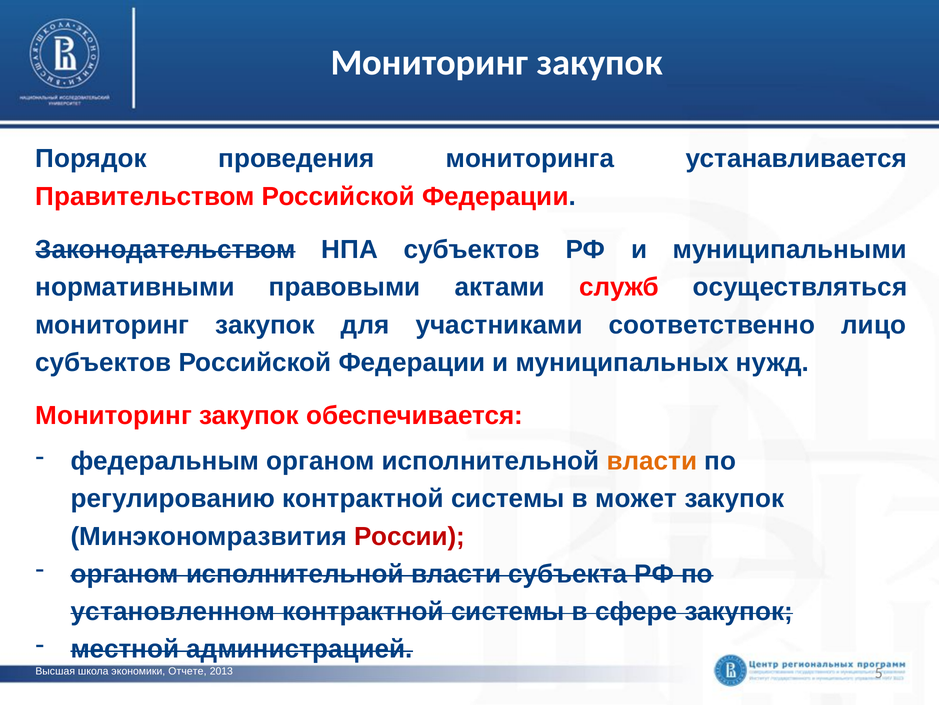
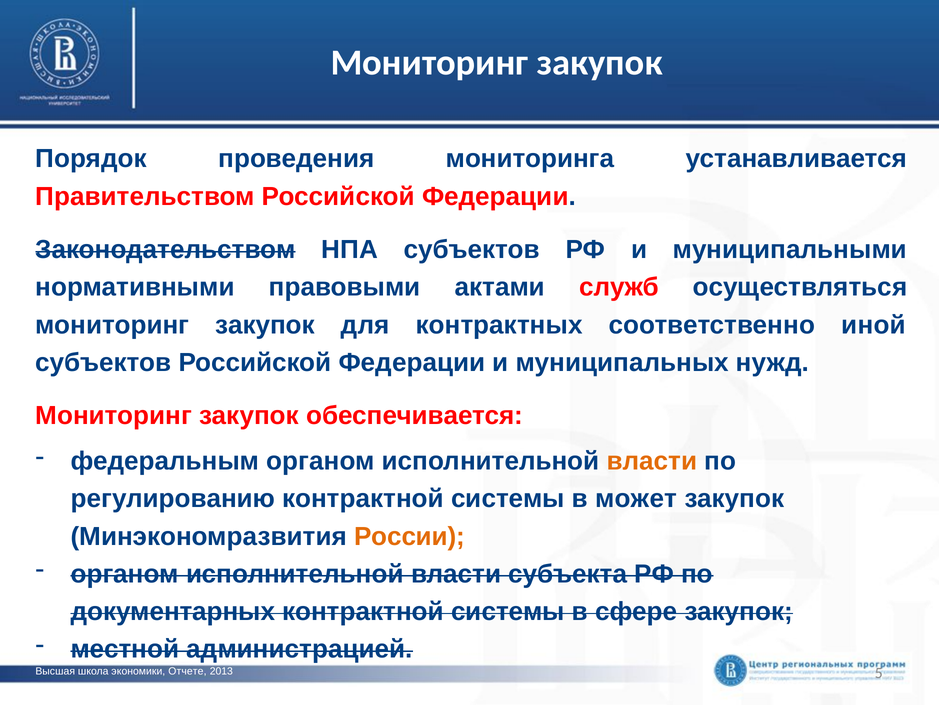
участниками: участниками -> контрактных (499, 325)
лицо: лицо -> иной (874, 325)
России colour: red -> orange (410, 536)
установленном: установленном -> документарных (173, 611)
